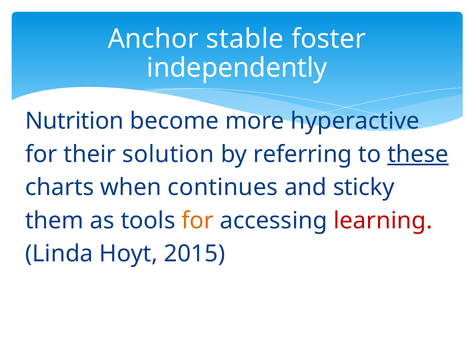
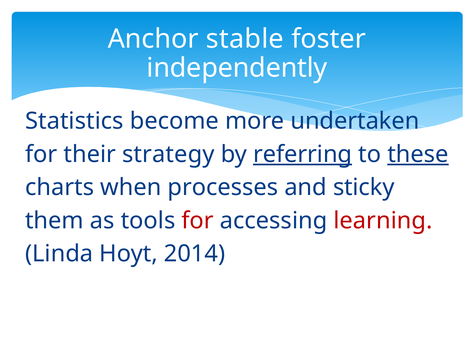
Nutrition: Nutrition -> Statistics (74, 121)
hyperactive: hyperactive -> undertaken (355, 121)
solution: solution -> strategy (168, 155)
referring underline: none -> present (303, 155)
continues: continues -> processes (223, 188)
for colour: orange -> red (198, 221)
2015: 2015 -> 2014 (195, 254)
